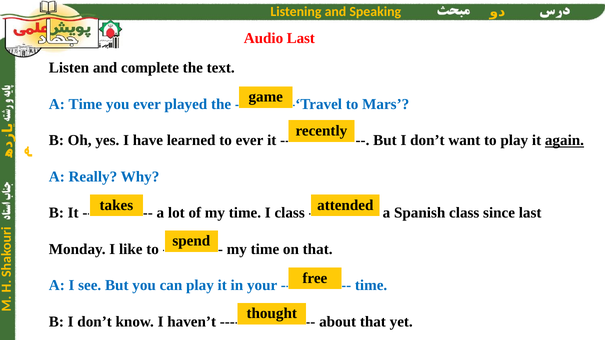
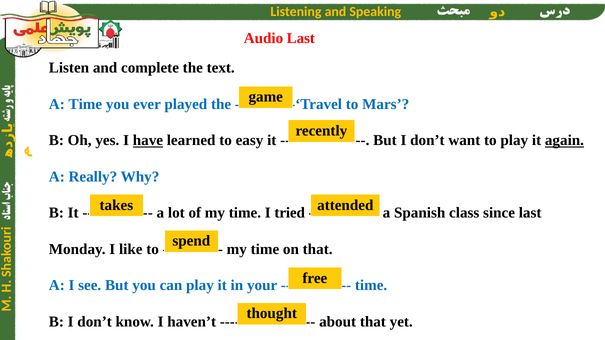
have underline: none -> present (148, 141)
to ever: ever -> easy (250, 141)
I class: class -> tried (290, 213)
